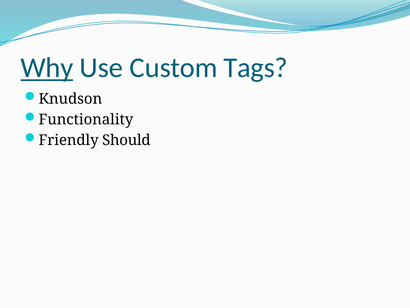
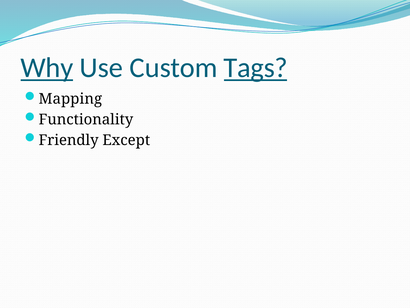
Tags underline: none -> present (256, 68)
Knudson: Knudson -> Mapping (70, 99)
Should: Should -> Except (126, 140)
